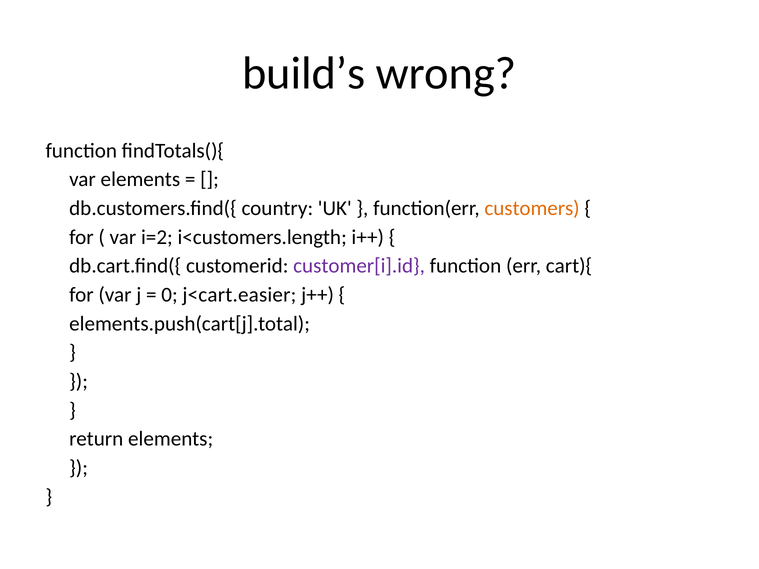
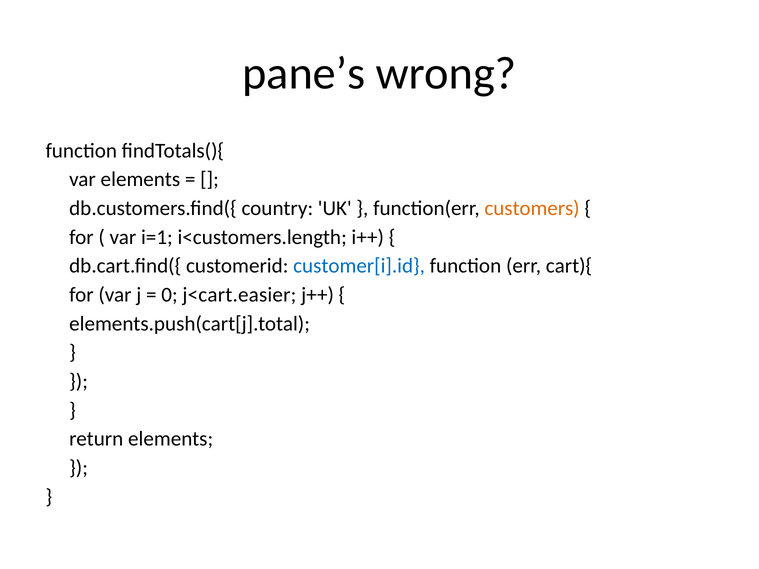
build’s: build’s -> pane’s (304, 73)
i=2: i=2 -> i=1 (157, 237)
customer[i].id colour: purple -> blue (359, 266)
